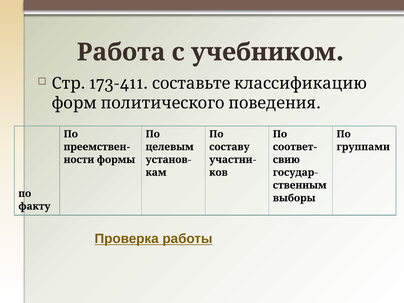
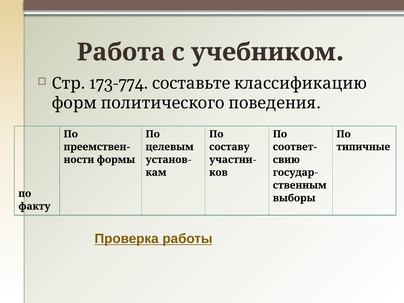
173-411: 173-411 -> 173-774 (119, 84)
группами: группами -> типичные (363, 147)
